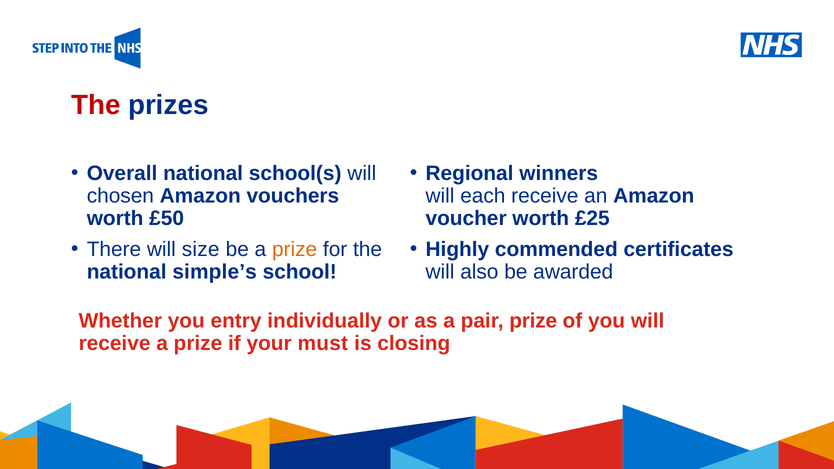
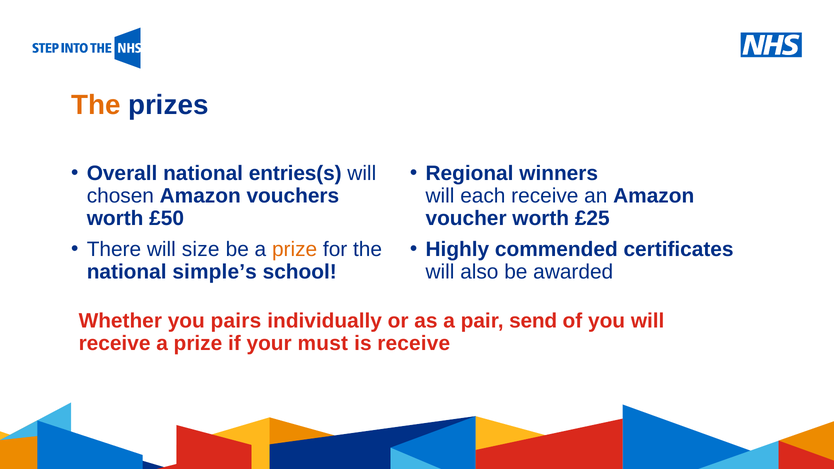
The colour: red -> orange (96, 105)
school(s: school(s -> entries(s (295, 173)
entry: entry -> pairs (236, 321)
pair prize: prize -> send (533, 321)
is closing: closing -> receive (414, 343)
